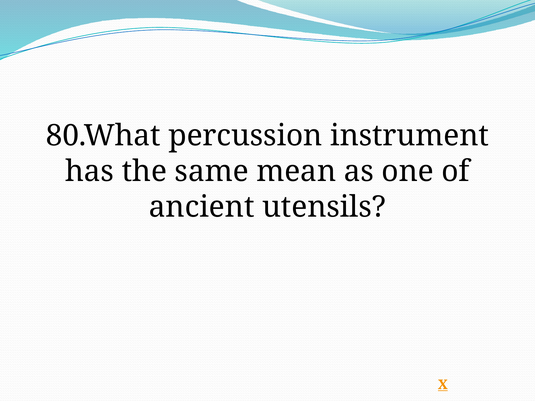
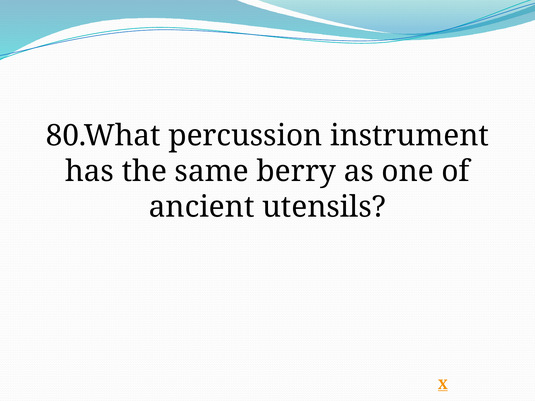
mean: mean -> berry (296, 171)
